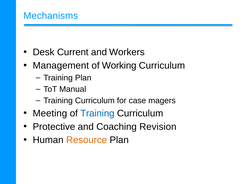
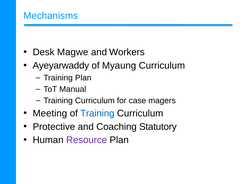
Current: Current -> Magwe (73, 52)
Management: Management -> Ayeyarwaddy (61, 66)
Working: Working -> Myaung (119, 66)
Revision: Revision -> Statutory (158, 127)
Resource colour: orange -> purple (87, 140)
